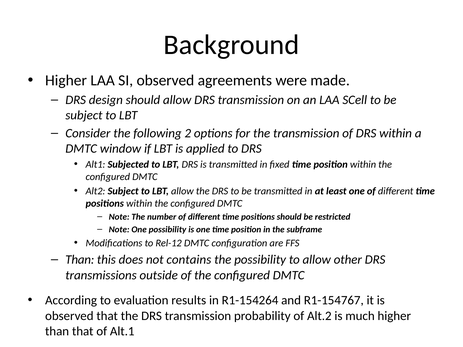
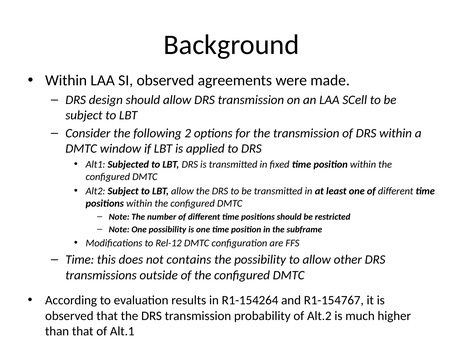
Higher: Higher -> Within (66, 81)
Than: Than -> Time (80, 260)
